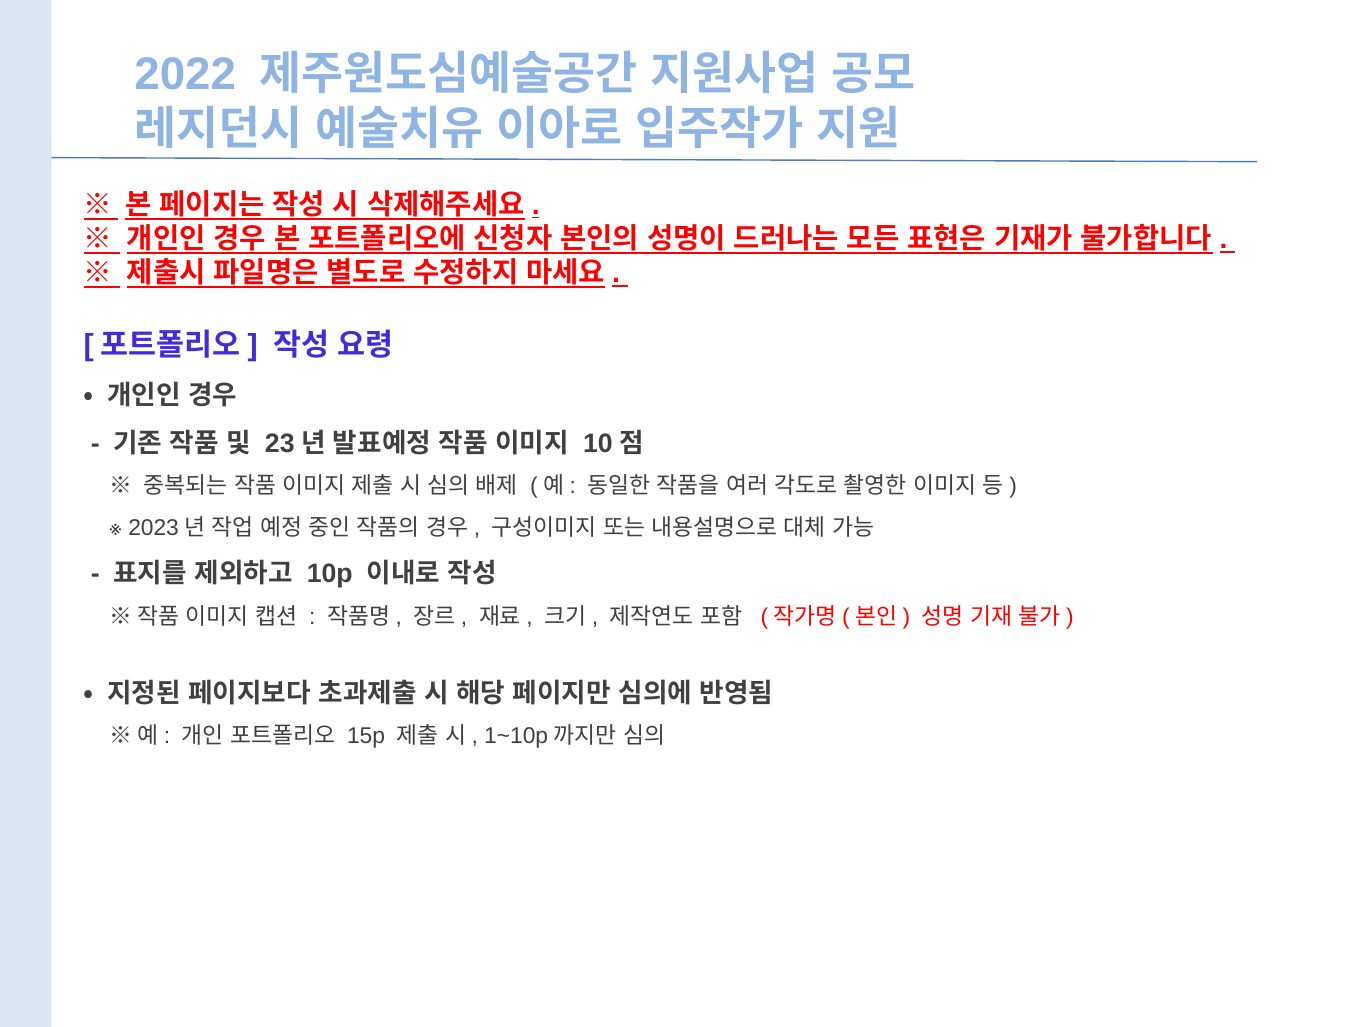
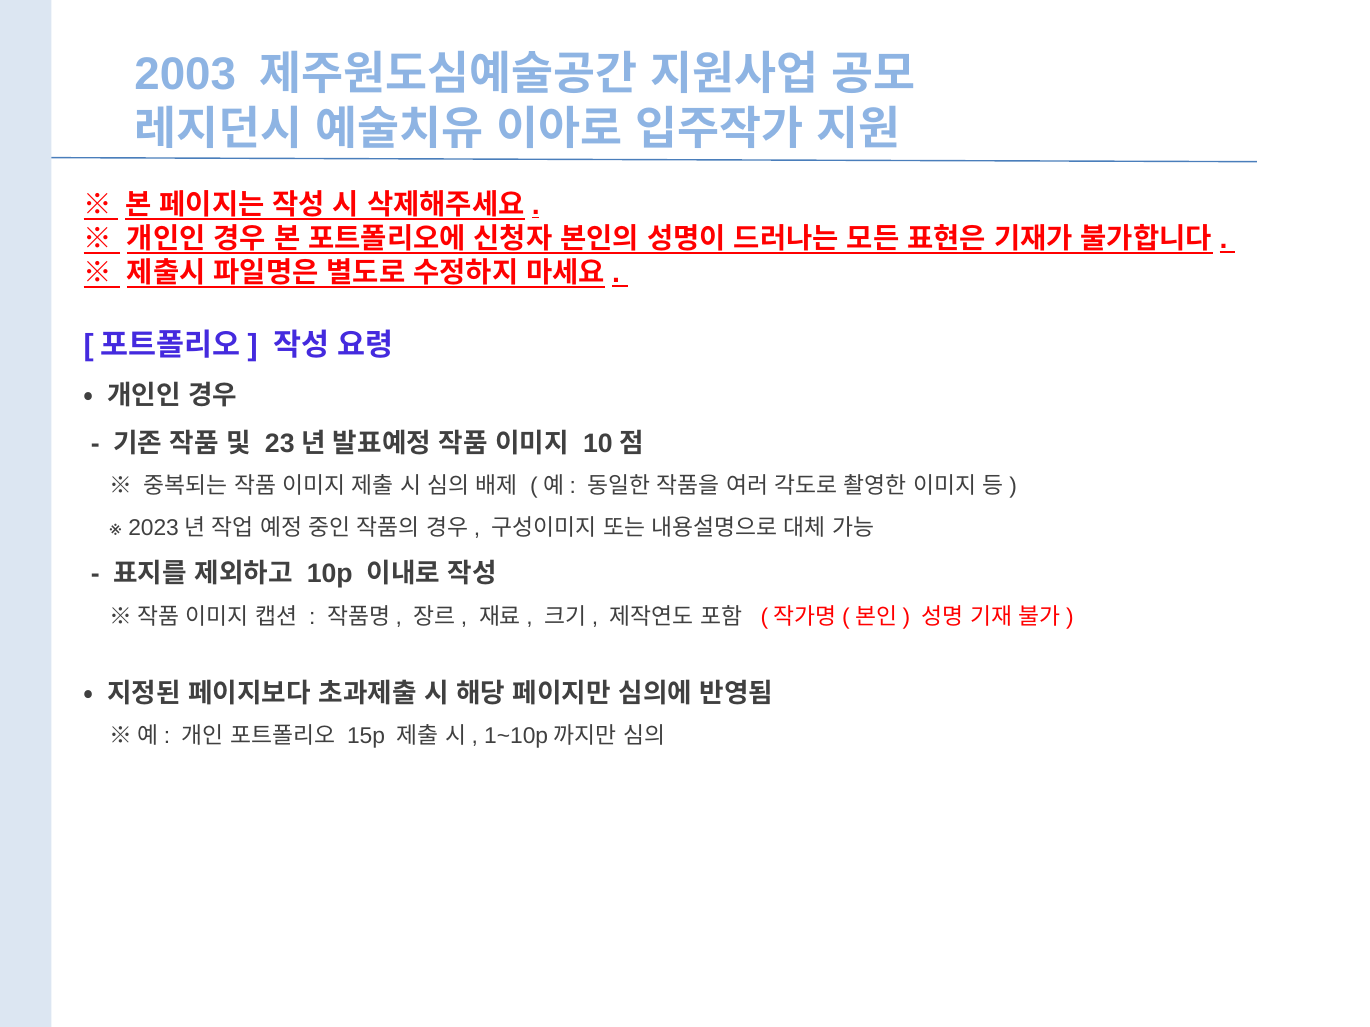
2022: 2022 -> 2003 (185, 75)
